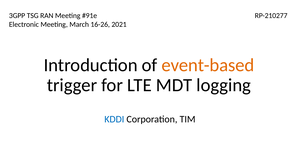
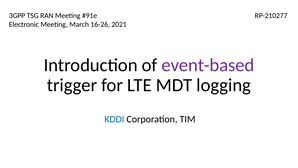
event-based colour: orange -> purple (208, 65)
